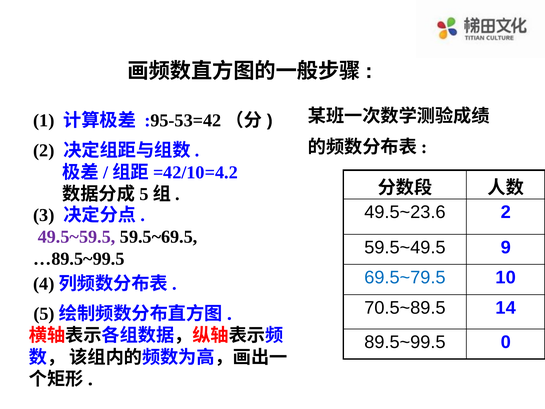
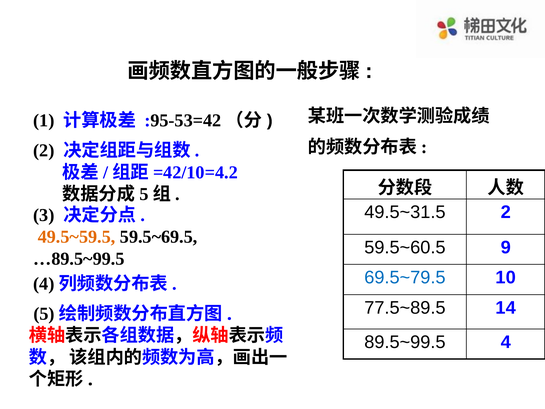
49.5~23.6: 49.5~23.6 -> 49.5~31.5 (405, 212)
49.5~59.5 colour: purple -> orange (77, 237)
59.5~49.5: 59.5~49.5 -> 59.5~60.5 (405, 247)
70.5~89.5: 70.5~89.5 -> 77.5~89.5 (405, 308)
0: 0 -> 4 (506, 342)
